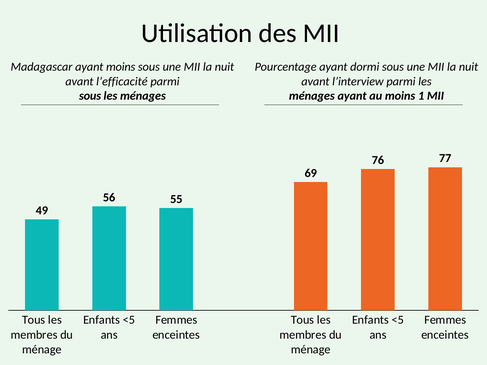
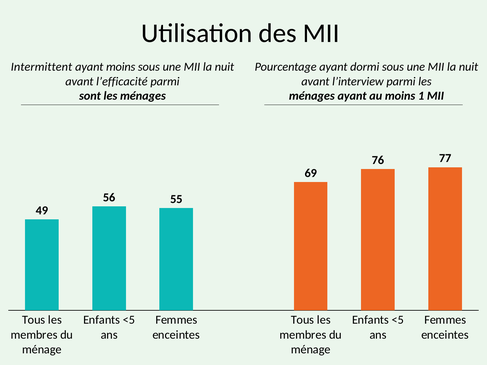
Madagascar: Madagascar -> Intermittent (42, 67)
sous: sous -> sont (90, 96)
